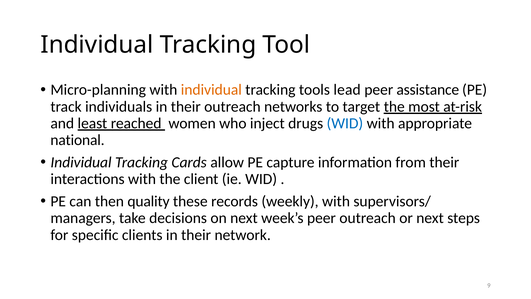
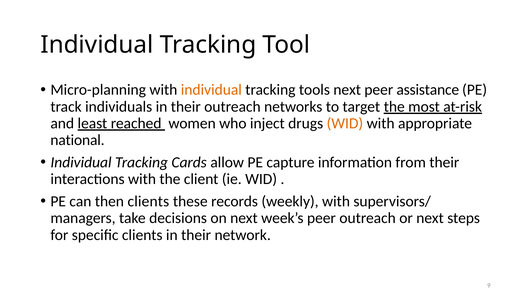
tools lead: lead -> next (347, 90)
WID colour: blue -> orange (345, 123)
then quality: quality -> clients (148, 201)
